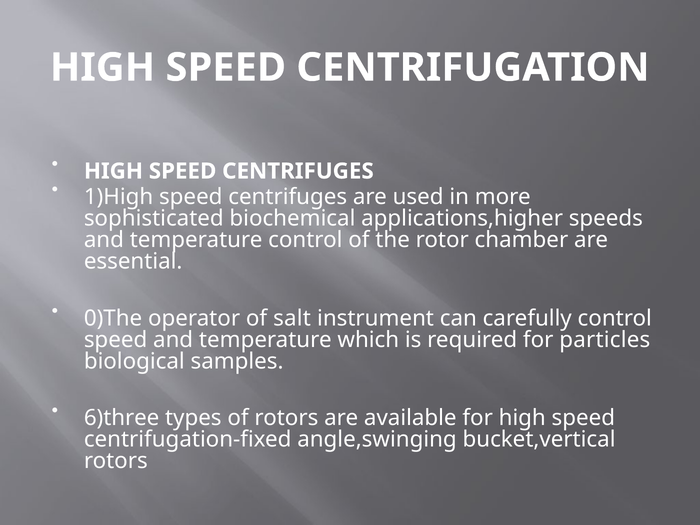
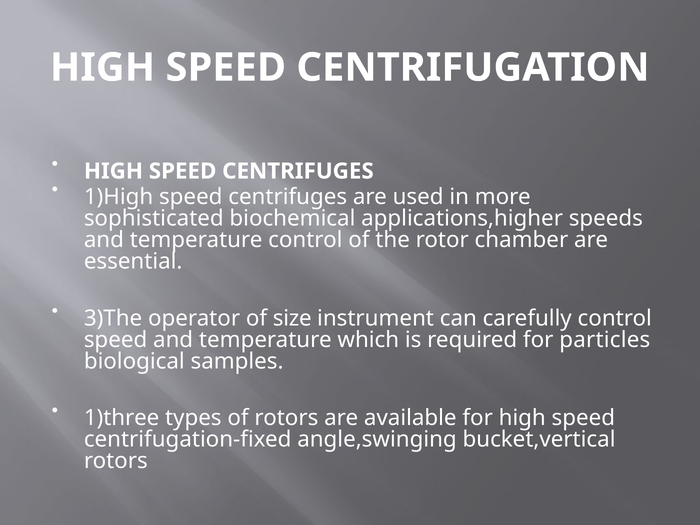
0)The: 0)The -> 3)The (113, 318)
salt: salt -> size (292, 318)
6)three: 6)three -> 1)three (122, 418)
